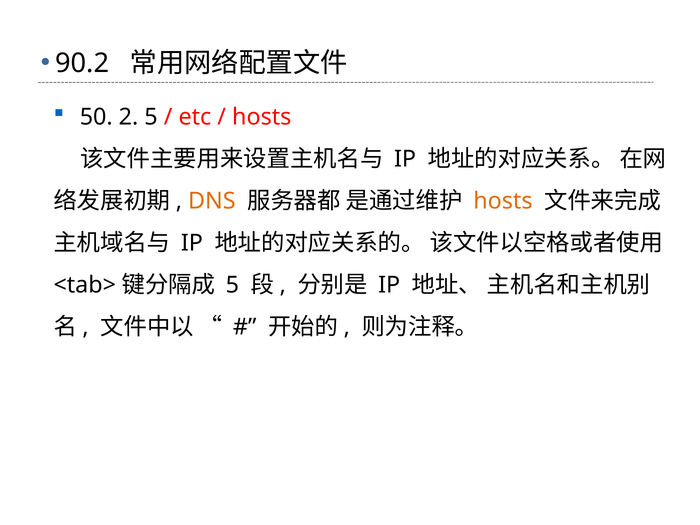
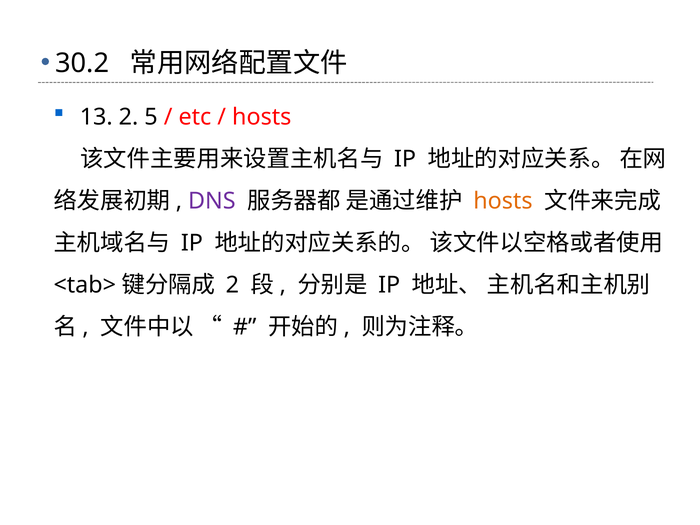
90.2: 90.2 -> 30.2 (82, 63)
50: 50 -> 13 (96, 117)
DNS colour: orange -> purple (212, 201)
5: 5 -> 2 (232, 285)
